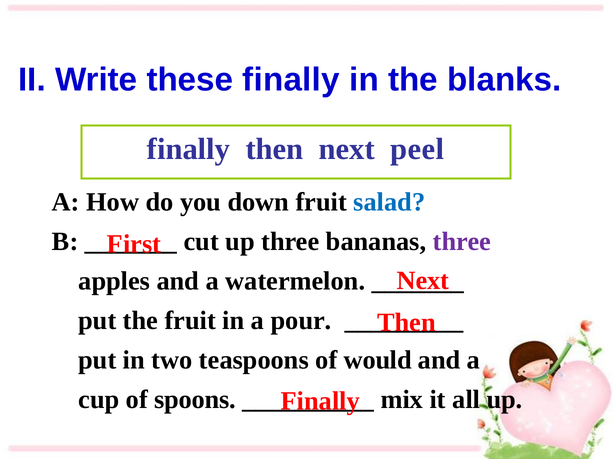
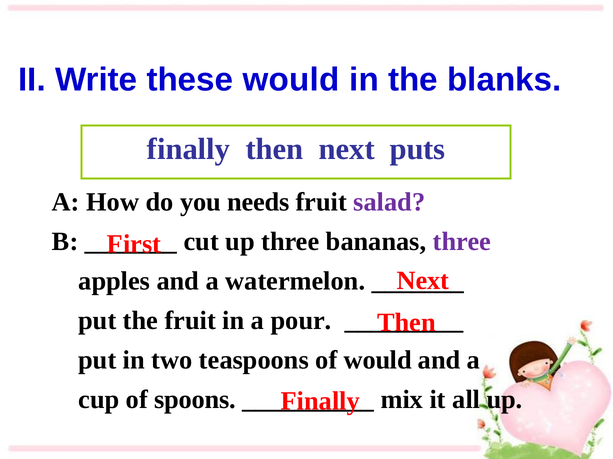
these finally: finally -> would (291, 80)
peel: peel -> puts (418, 149)
down: down -> needs (258, 202)
salad colour: blue -> purple (389, 202)
